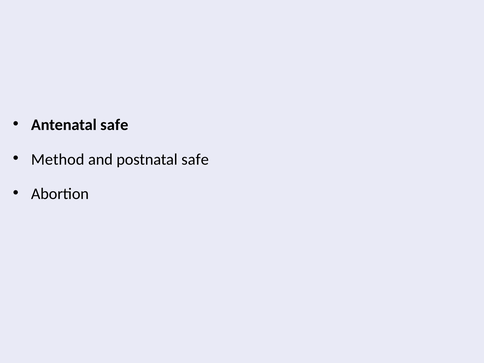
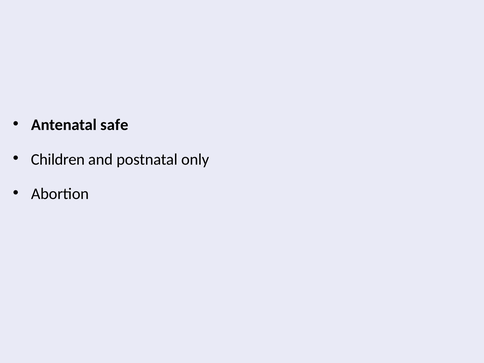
Method: Method -> Children (58, 159)
postnatal safe: safe -> only (195, 159)
